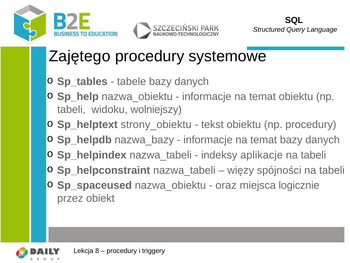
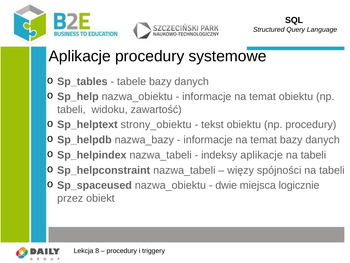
Zajętego: Zajętego -> Aplikacje (80, 56)
wolniejszy: wolniejszy -> zawartość (156, 109)
oraz: oraz -> dwie (226, 185)
